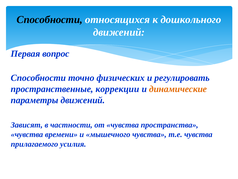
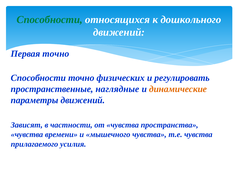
Способности colour: black -> green (50, 19)
Первая вопрос: вопрос -> точно (56, 54)
коррекции: коррекции -> наглядные (117, 89)
